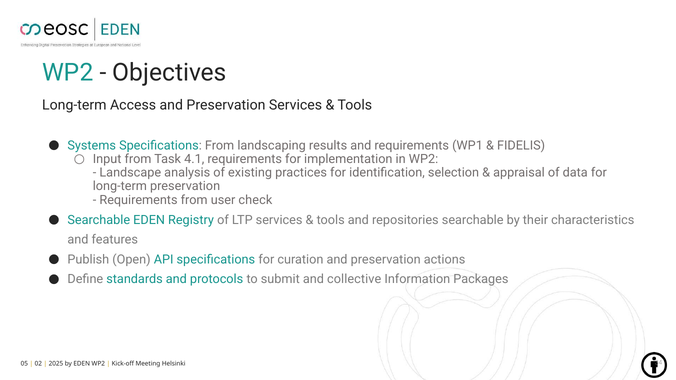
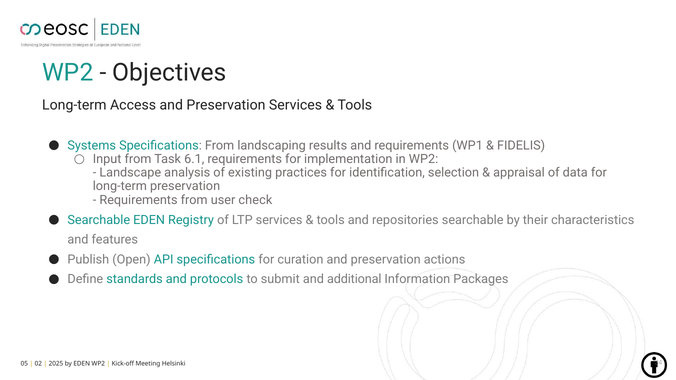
4.1: 4.1 -> 6.1 (194, 159)
collective: collective -> additional (354, 279)
